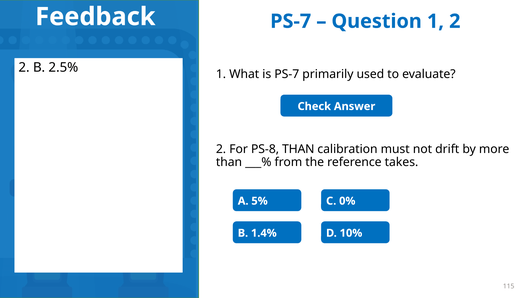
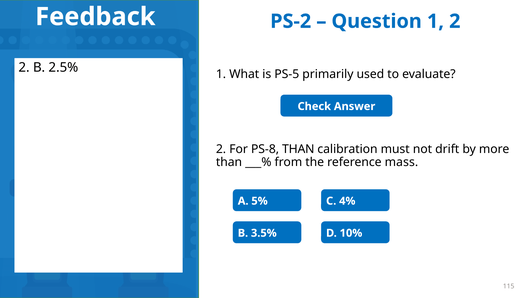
PS-7: PS-7 -> PS-2 (291, 21)
is PS-7: PS-7 -> PS-5 (287, 74)
takes: takes -> mass (401, 162)
0%: 0% -> 4% (347, 201)
1.4%: 1.4% -> 3.5% (264, 233)
